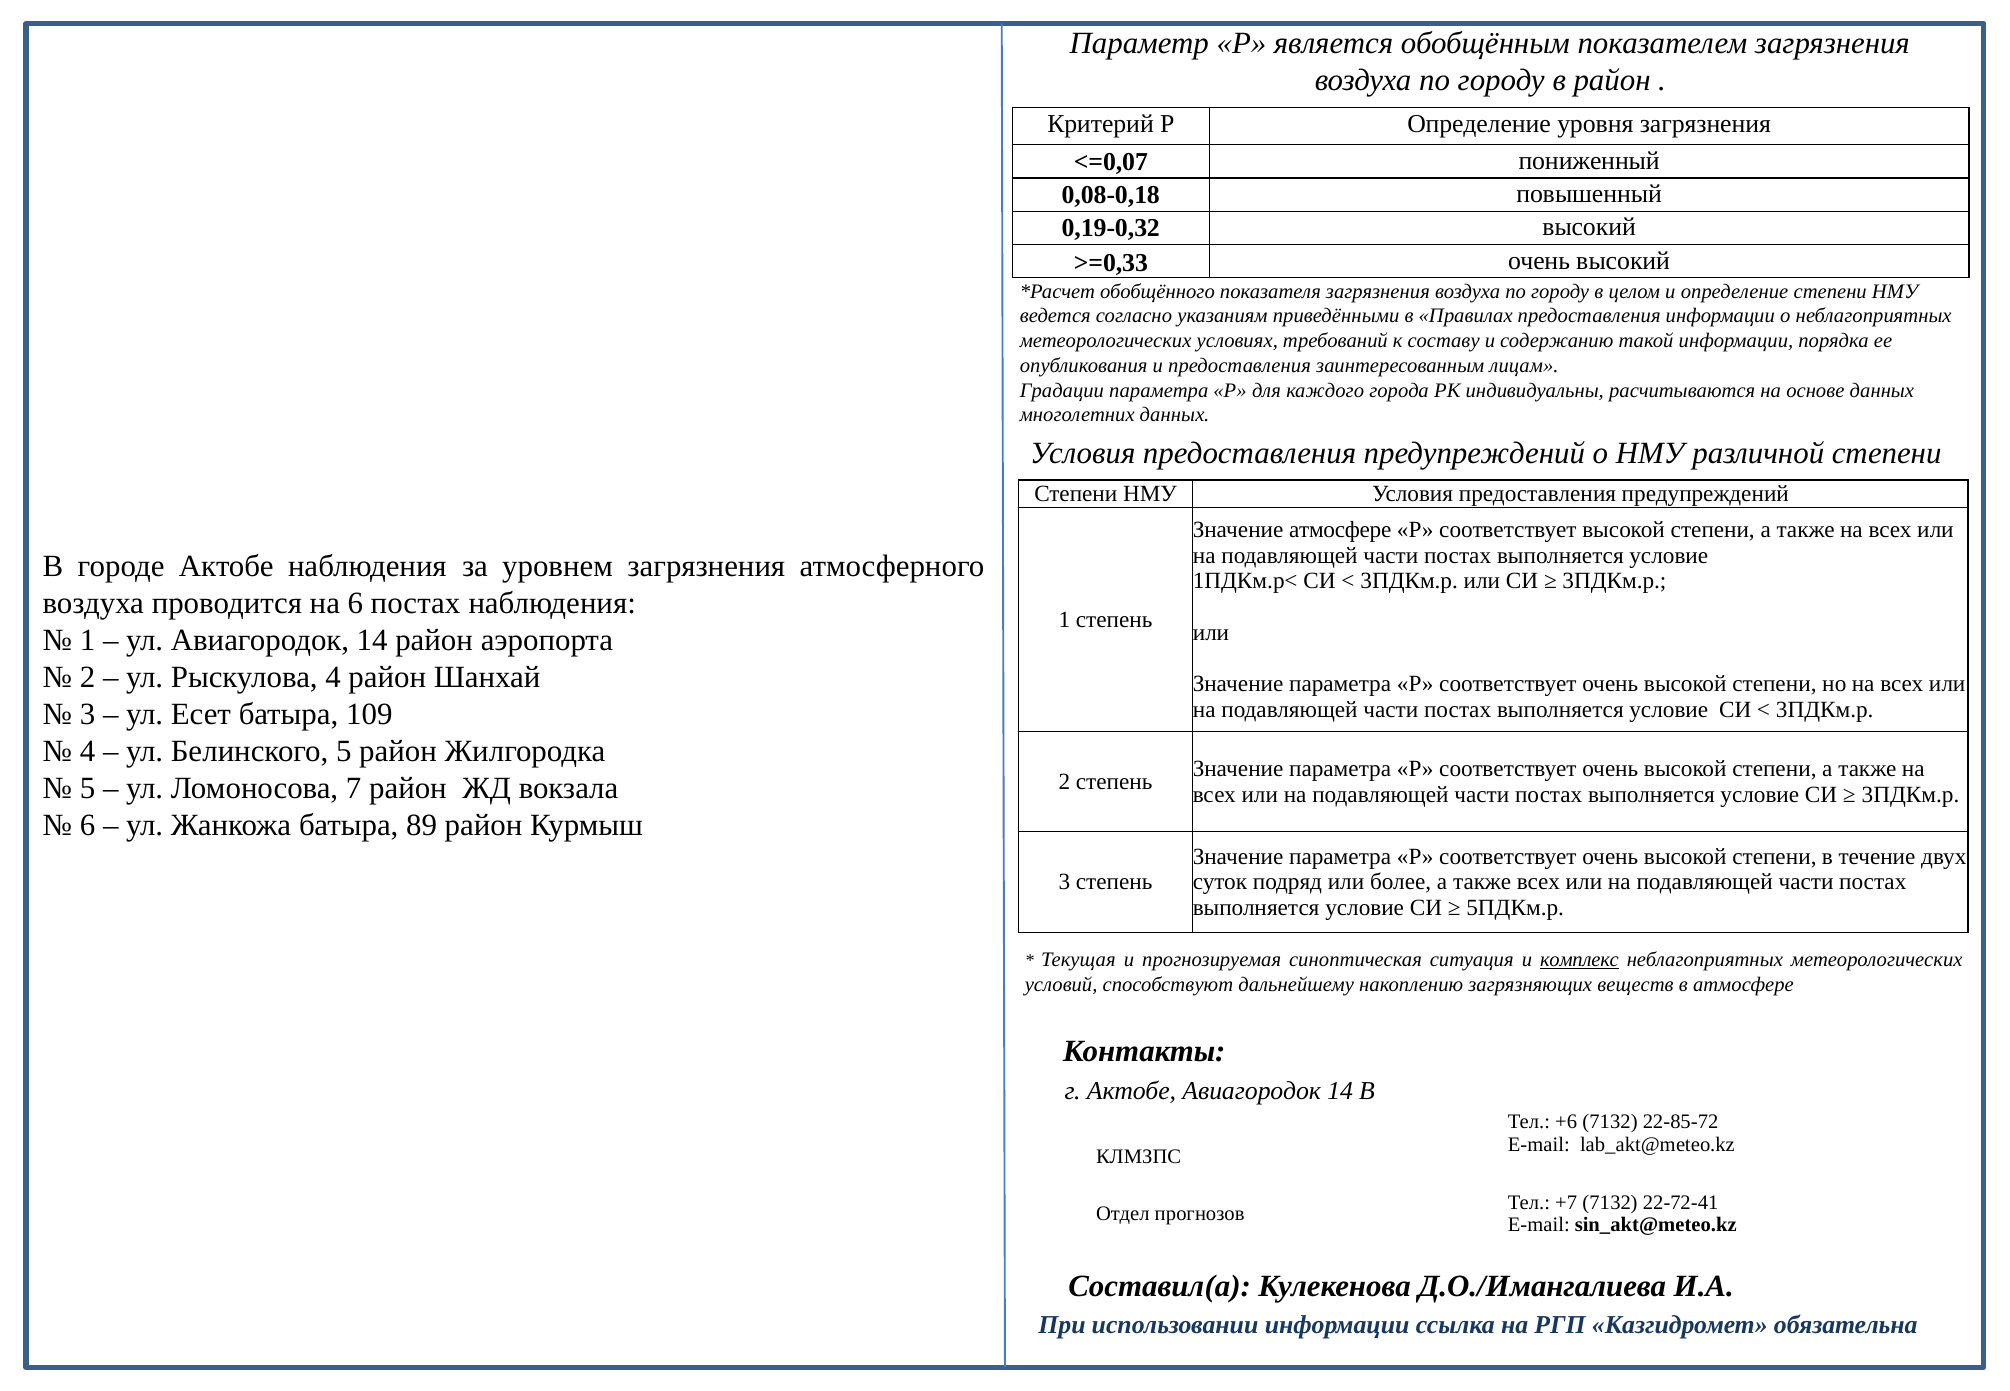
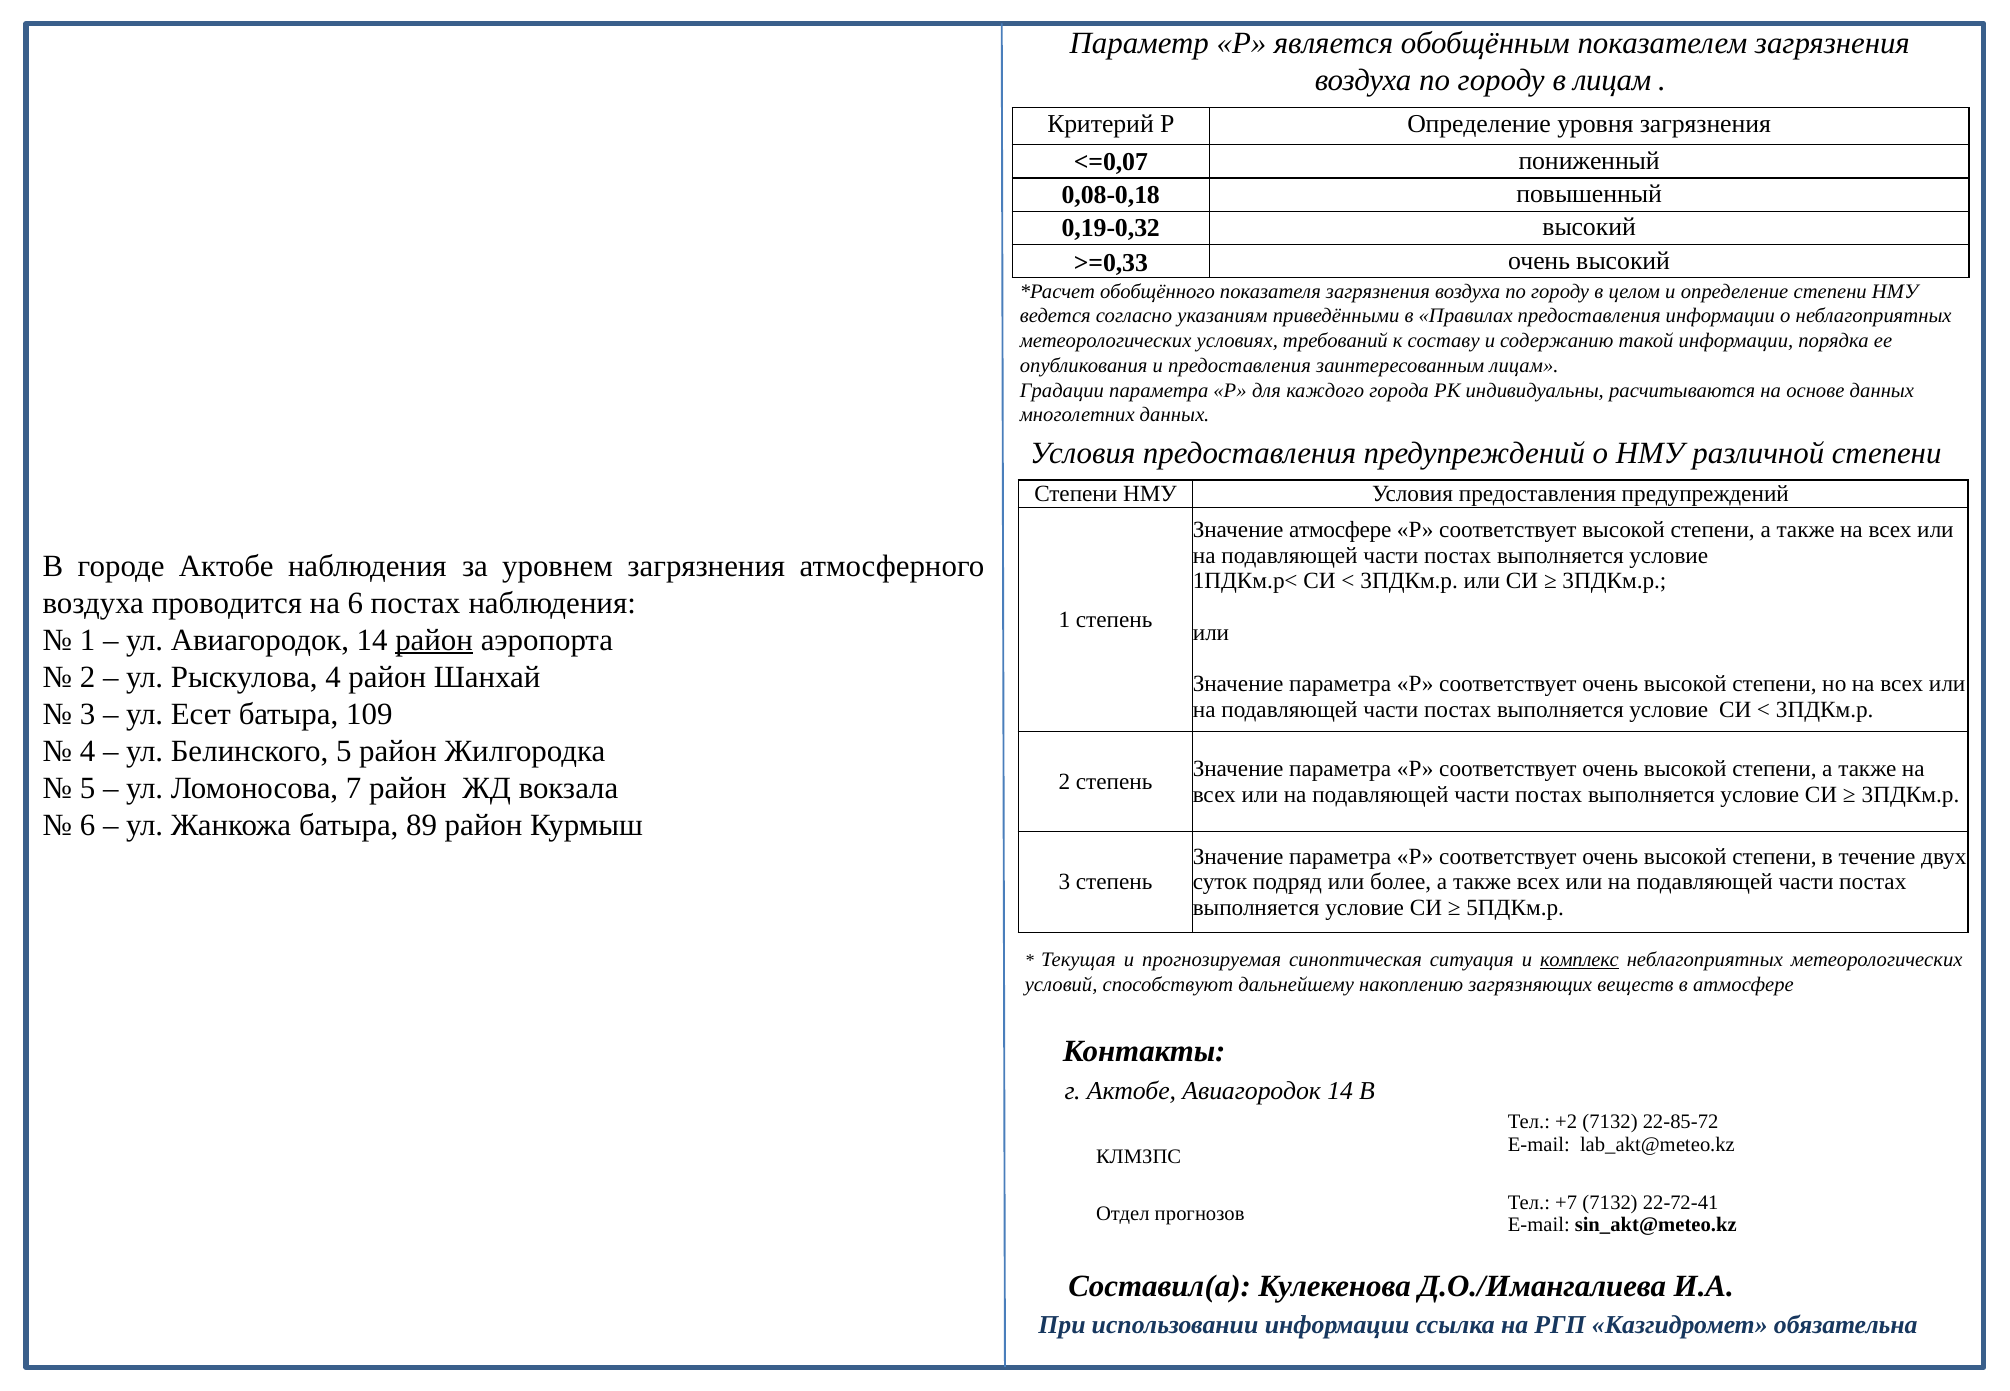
в район: район -> лицам (1612, 80)
район underline: none -> present (434, 640)
+6: +6 -> +2 (1566, 1122)
